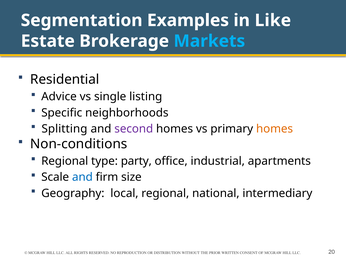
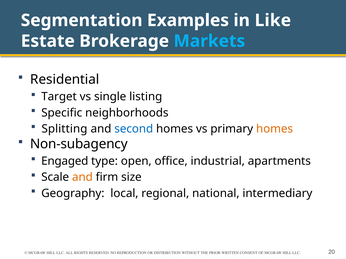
Advice: Advice -> Target (59, 97)
second colour: purple -> blue (134, 129)
Non-conditions: Non-conditions -> Non-subagency (79, 144)
Regional: Regional -> Engaged (65, 161)
party: party -> open (136, 161)
and colour: blue -> orange (82, 177)
